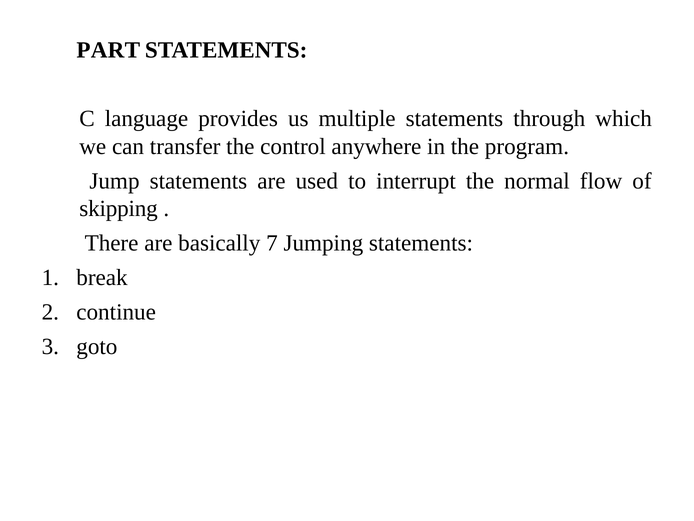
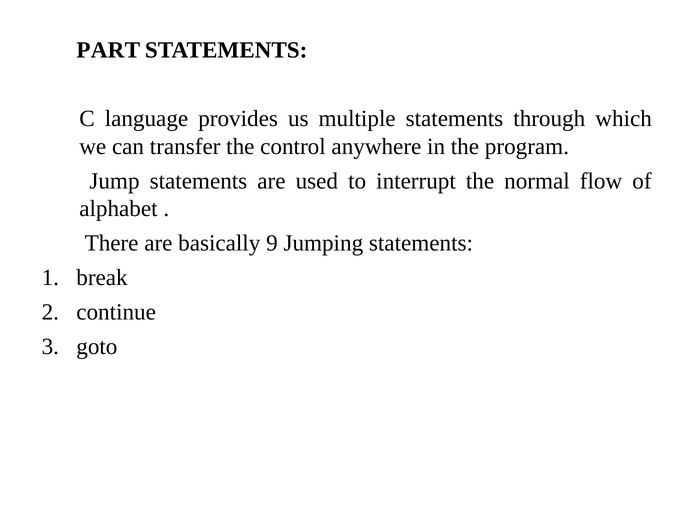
skipping: skipping -> alphabet (118, 209)
7: 7 -> 9 (272, 243)
